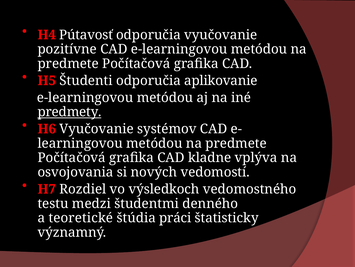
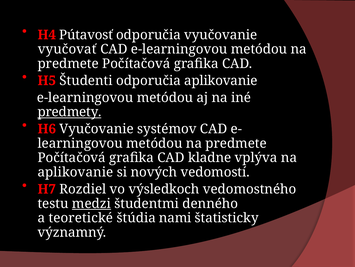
pozitívne: pozitívne -> vyučovať (67, 49)
osvojovania: osvojovania -> aplikovanie (75, 172)
medzi underline: none -> present (91, 203)
práci: práci -> nami (175, 217)
